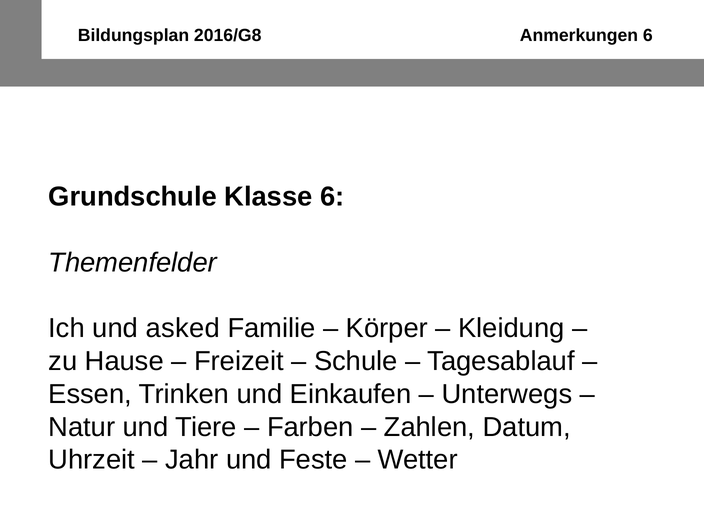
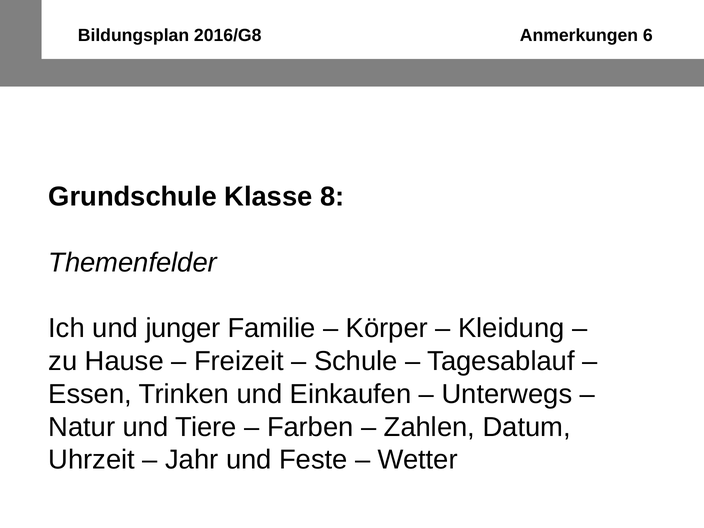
Klasse 6: 6 -> 8 (332, 197)
asked: asked -> junger (183, 328)
